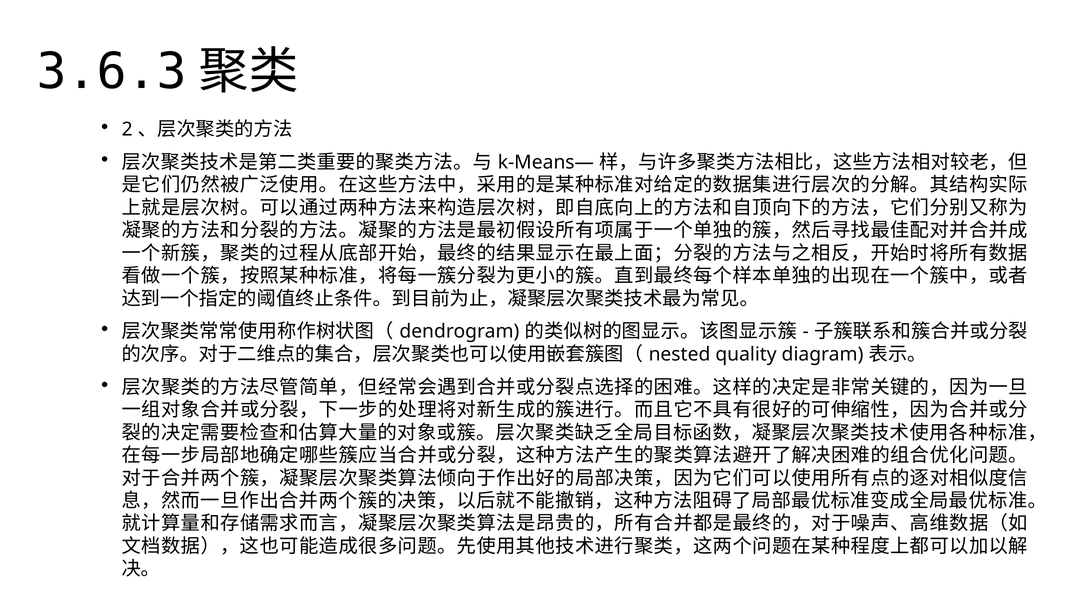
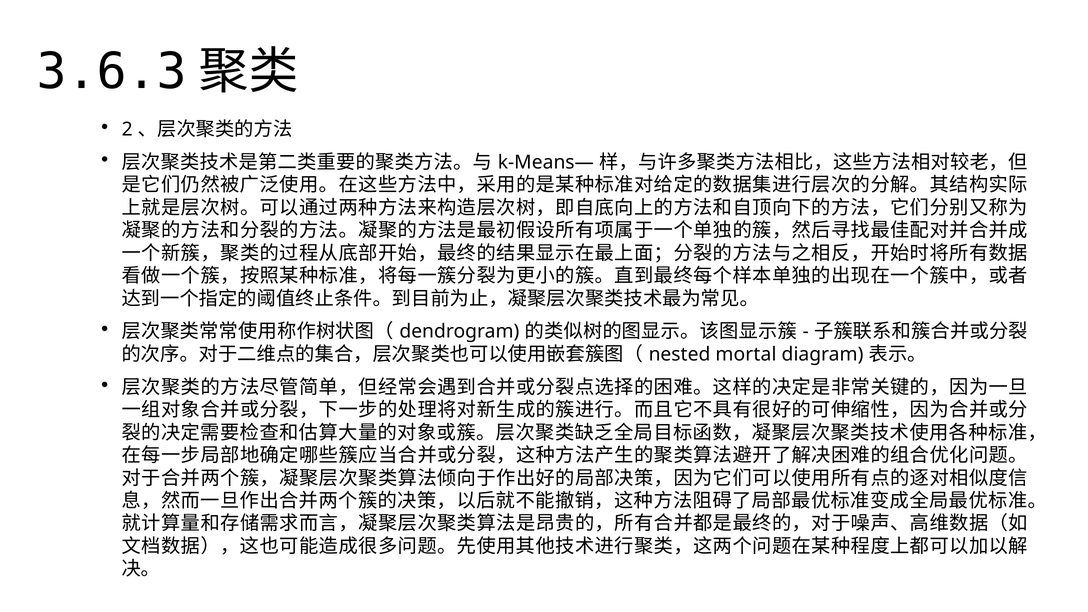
quality: quality -> mortal (746, 354)
